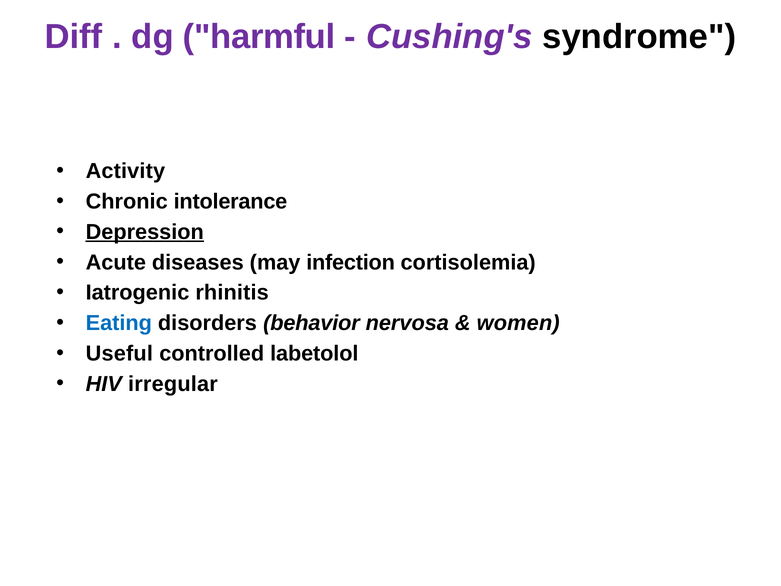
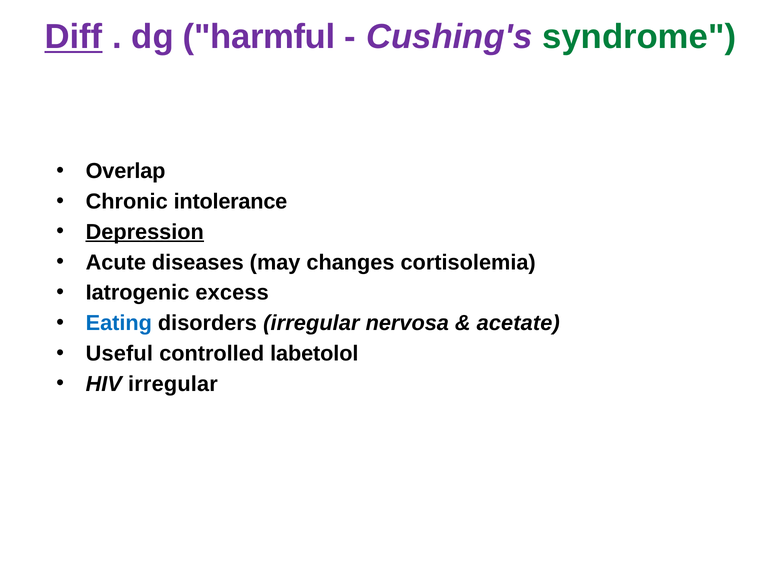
Diff underline: none -> present (74, 37)
syndrome colour: black -> green (639, 37)
Activity: Activity -> Overlap (126, 171)
infection: infection -> changes (350, 262)
rhinitis: rhinitis -> excess (232, 293)
disorders behavior: behavior -> irregular (311, 323)
women: women -> acetate (518, 323)
